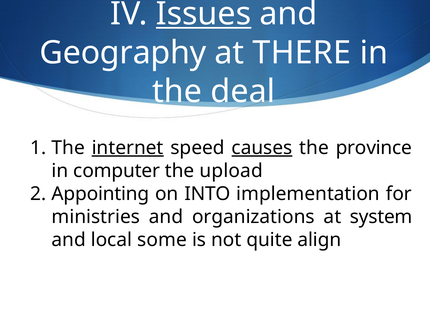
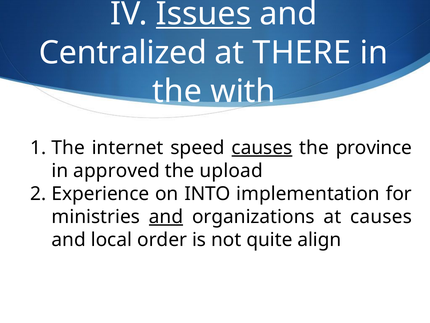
Geography: Geography -> Centralized (123, 53)
deal: deal -> with (243, 91)
internet underline: present -> none (128, 148)
computer: computer -> approved (117, 171)
Appointing: Appointing -> Experience (100, 193)
and underline: none -> present (166, 216)
at system: system -> causes (381, 216)
some: some -> order (162, 239)
